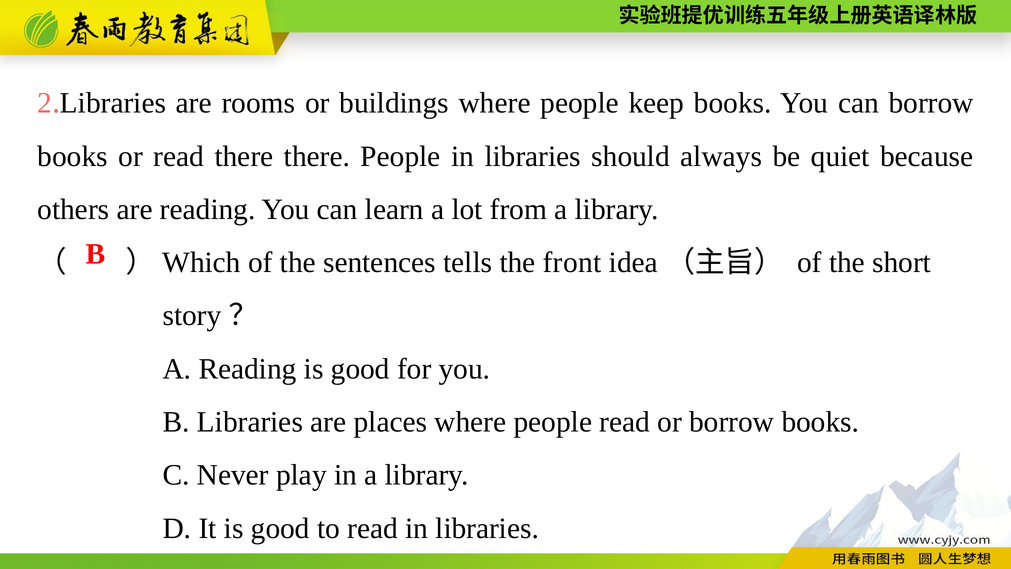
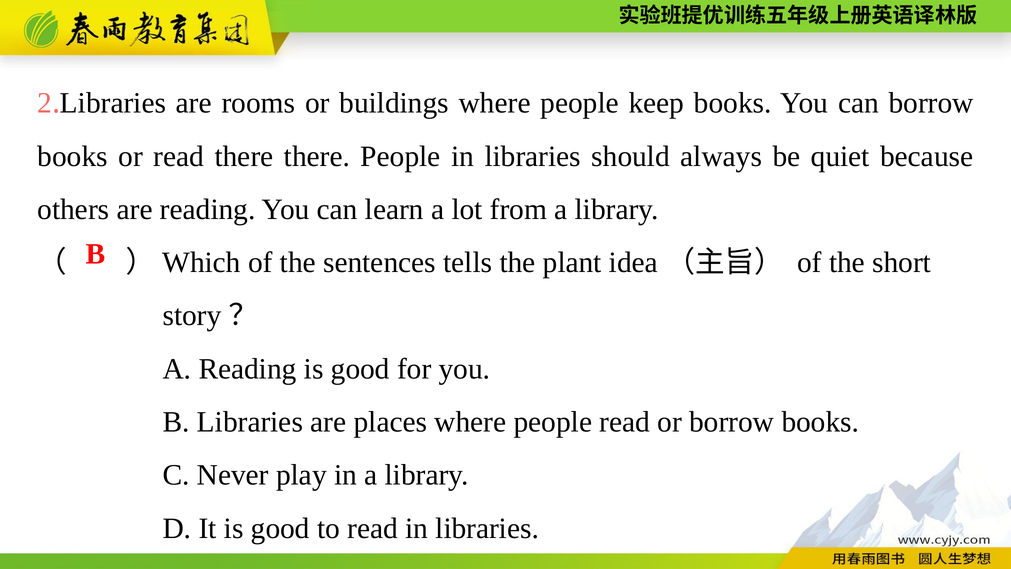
front: front -> plant (572, 262)
